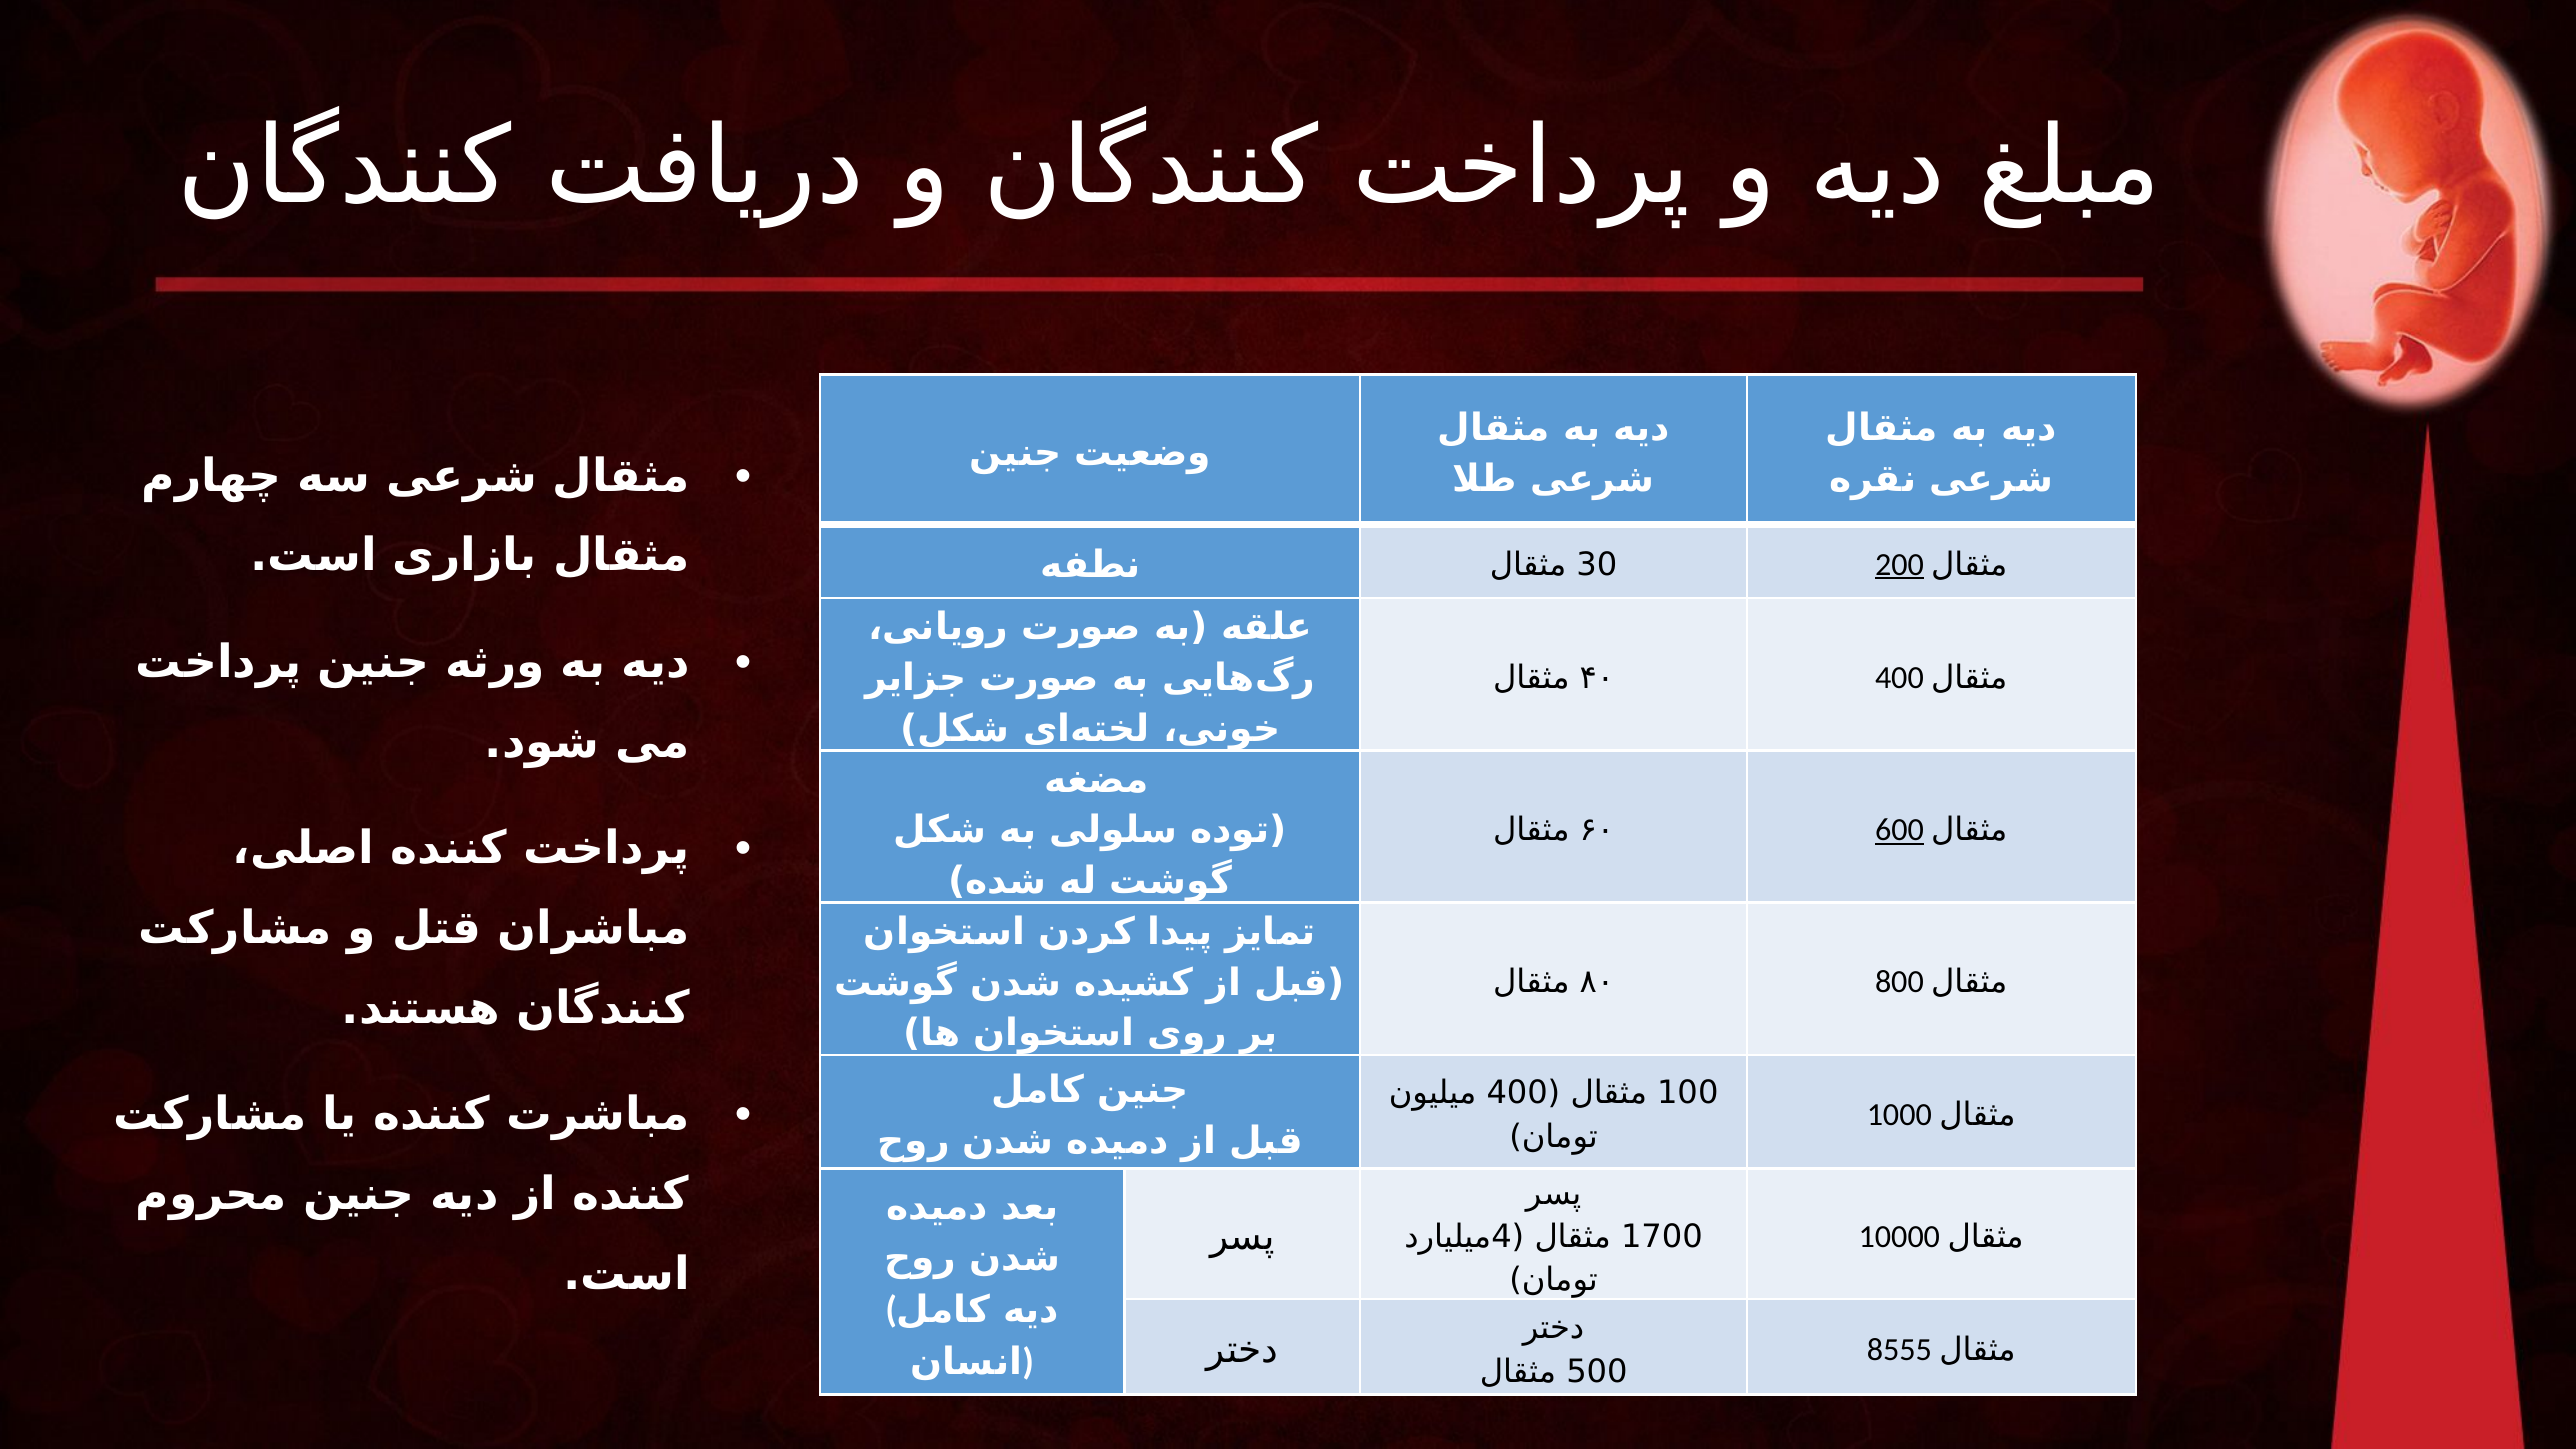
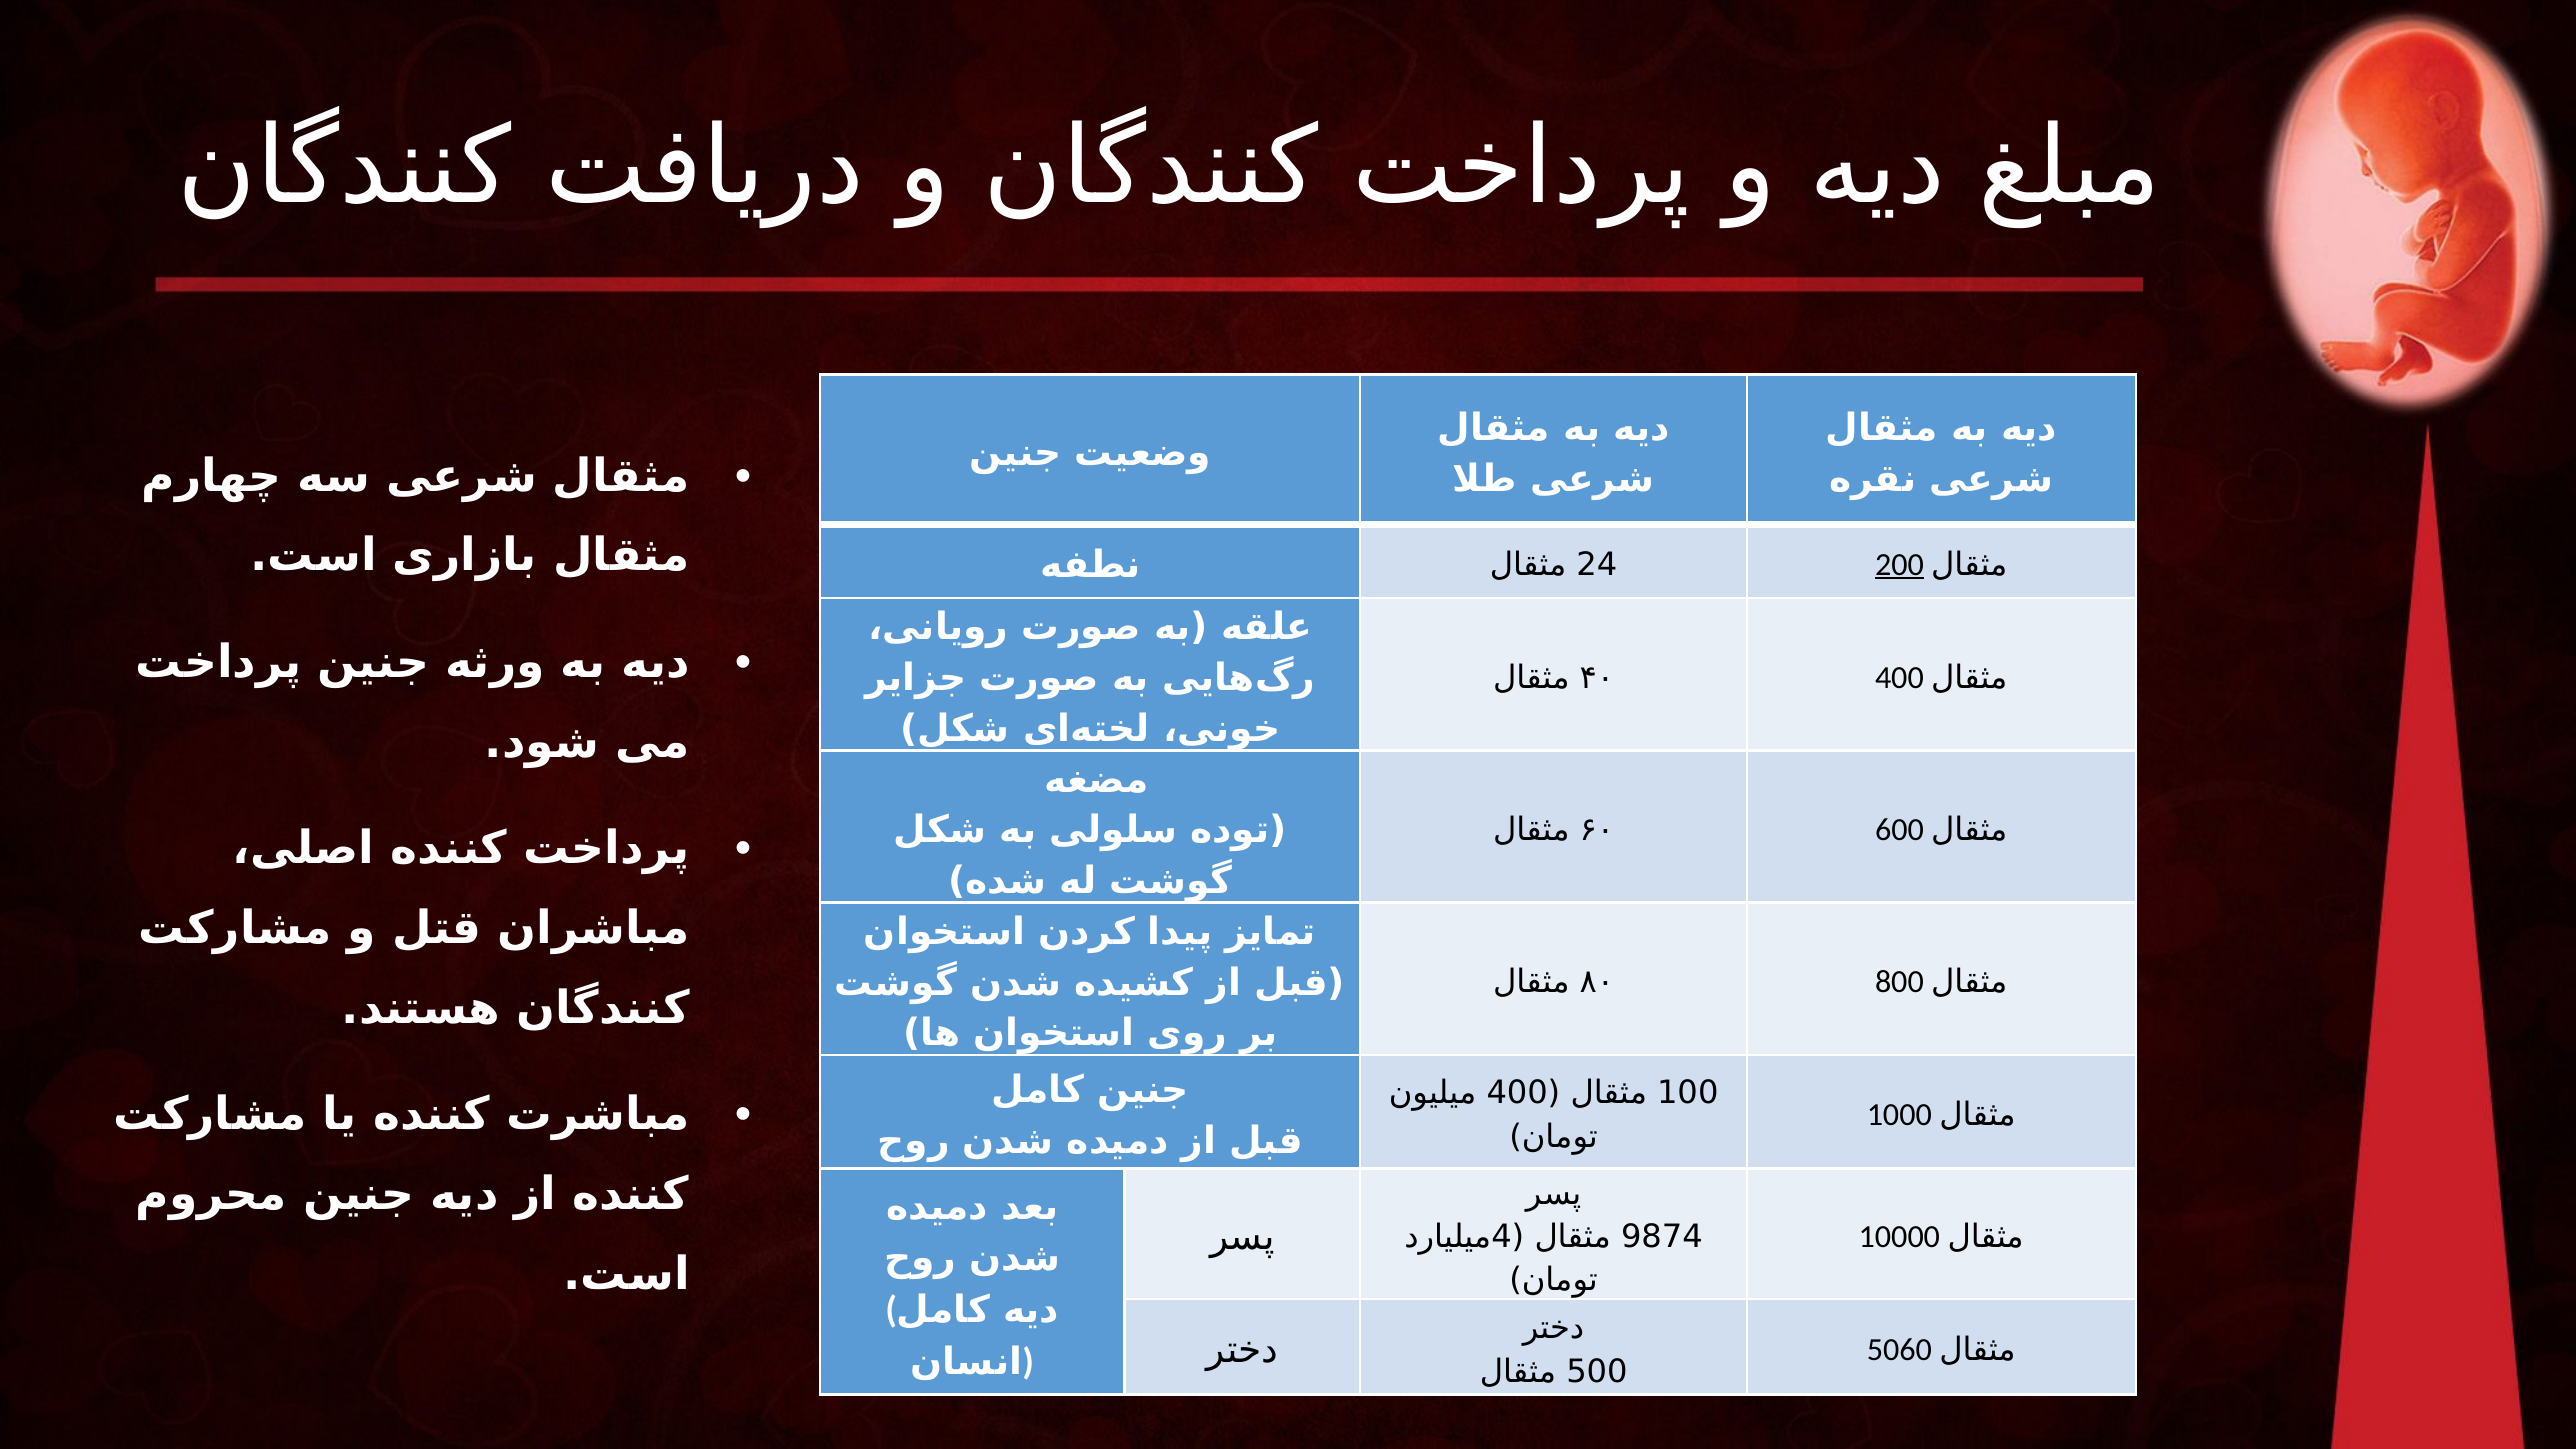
30: 30 -> 24 (1597, 565)
600 underline: present -> none (1899, 830)
1700: 1700 -> 9874 (1662, 1237)
8555: 8555 -> 5060 (1899, 1350)
